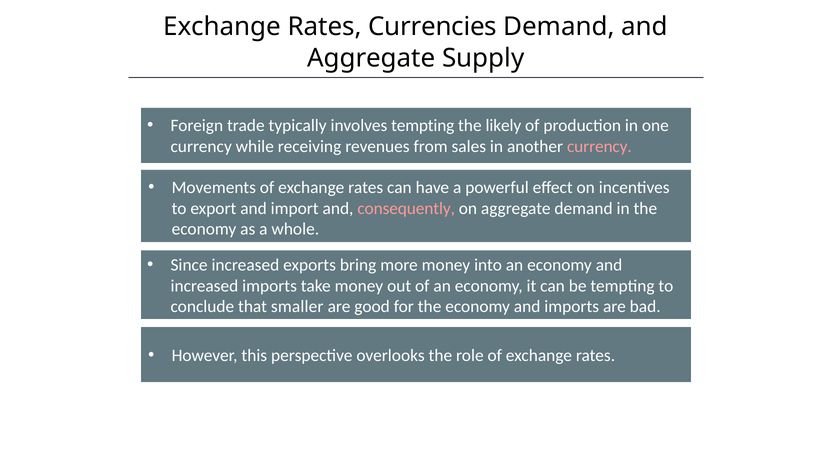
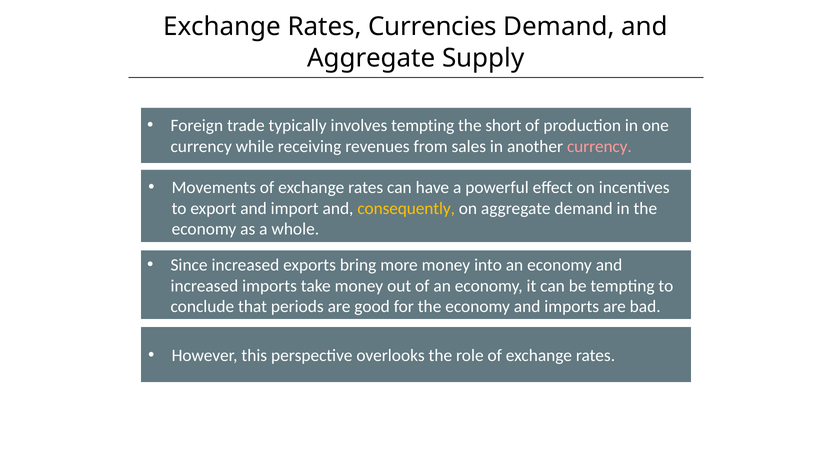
likely: likely -> short (503, 126)
consequently colour: pink -> yellow (406, 208)
smaller: smaller -> periods (297, 307)
